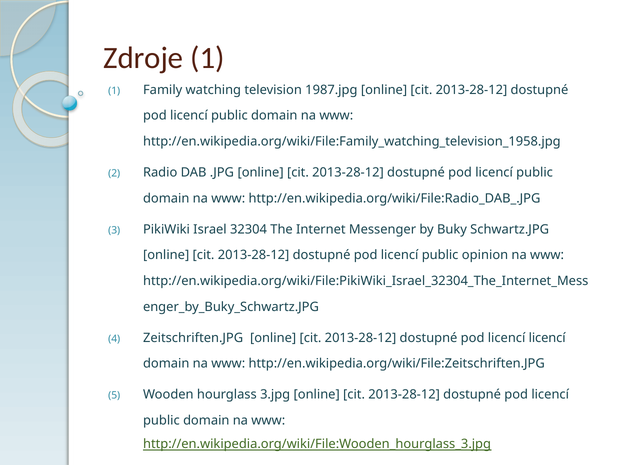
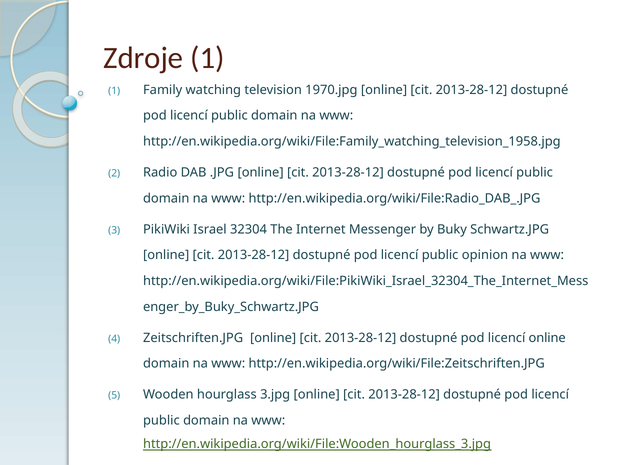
1987.jpg: 1987.jpg -> 1970.jpg (331, 90)
licencí licencí: licencí -> online (547, 338)
